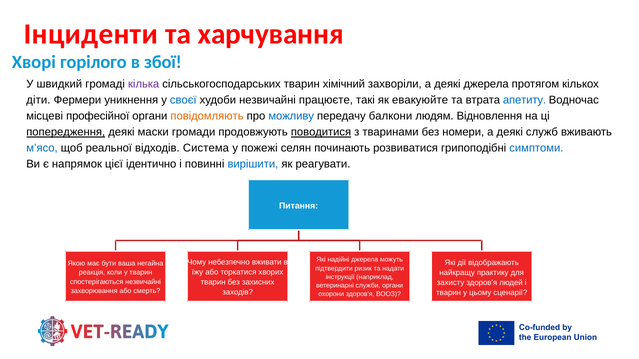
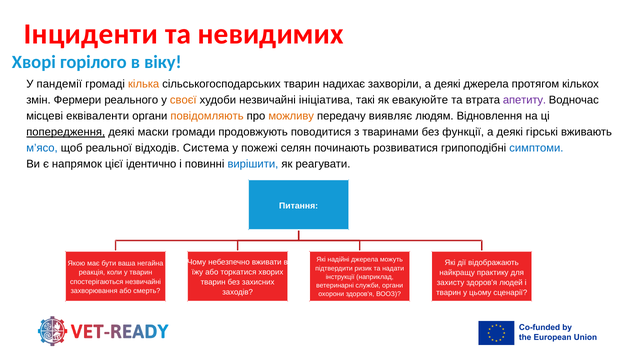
харчування: харчування -> невидимих (271, 34)
збої: збої -> віку (163, 62)
швидкий: швидкий -> пандемії (59, 84)
кілька colour: purple -> orange (144, 84)
хімічний: хімічний -> надихає (344, 84)
діти: діти -> змін (38, 100)
уникнення: уникнення -> реального (131, 100)
своєї colour: blue -> orange (183, 100)
працюєте: працюєте -> ініціатива (326, 100)
апетиту colour: blue -> purple (525, 100)
професійної: професійної -> еквіваленти (98, 116)
можливу colour: blue -> orange (291, 116)
балкони: балкони -> виявляє (390, 116)
поводитися underline: present -> none (321, 132)
номери: номери -> функції (463, 132)
служб: служб -> гірські (542, 132)
